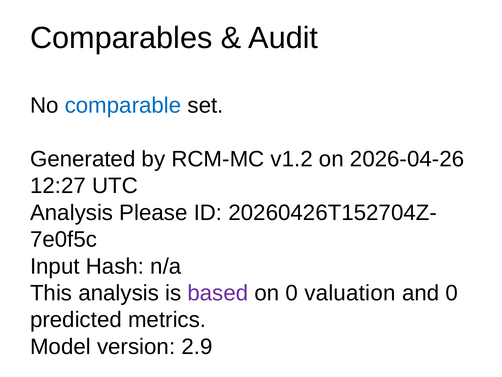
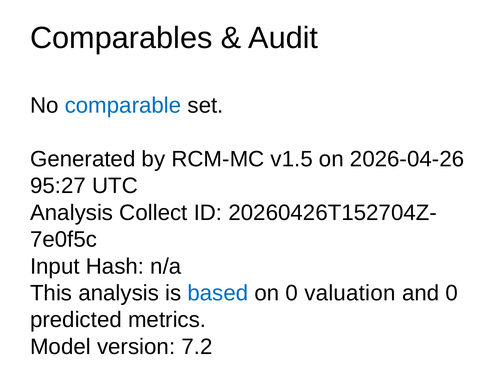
v1.2: v1.2 -> v1.5 (292, 159)
12:27: 12:27 -> 95:27 (58, 186)
Please: Please -> Collect (153, 212)
based colour: purple -> blue (218, 293)
2.9: 2.9 -> 7.2 (197, 346)
